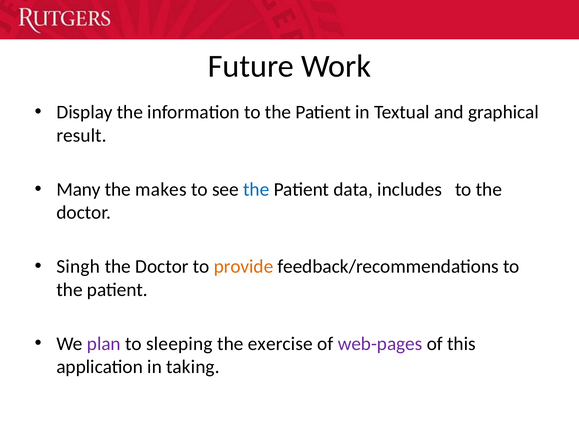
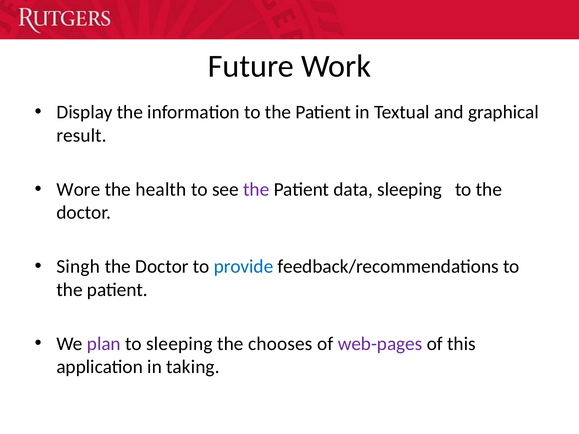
Many: Many -> Wore (78, 190)
makes: makes -> health (161, 190)
the colour: blue -> purple (256, 190)
data includes: includes -> sleeping (410, 190)
provide colour: orange -> blue (244, 267)
exercise: exercise -> chooses (280, 344)
